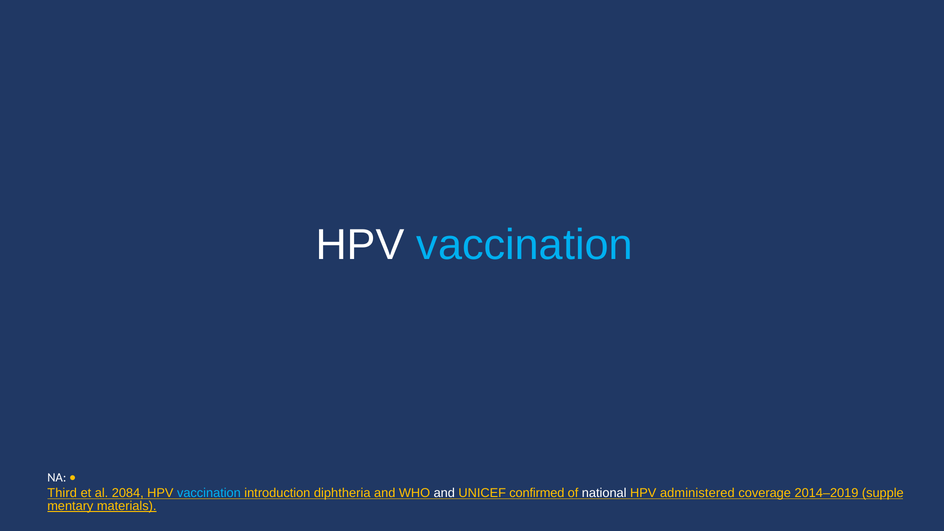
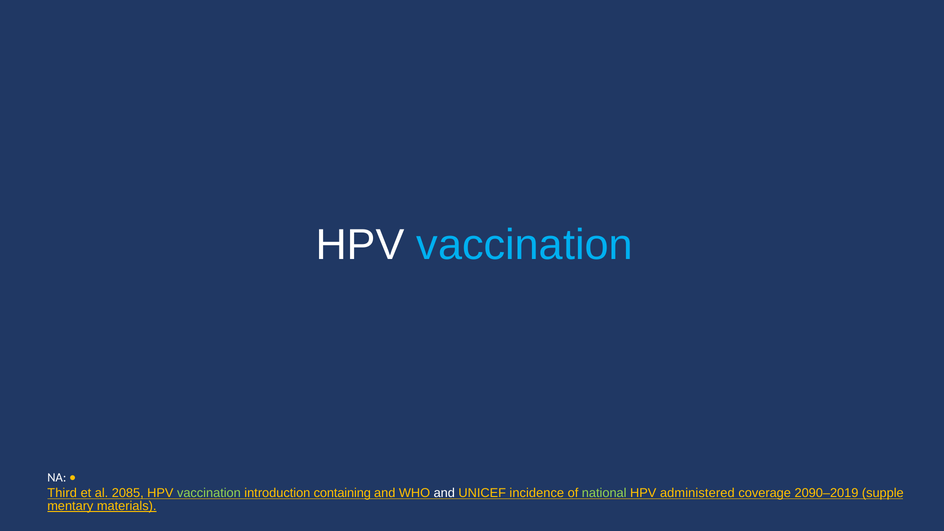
2084: 2084 -> 2085 (128, 493)
vaccination colour: light blue -> light green (209, 493)
diphtheria: diphtheria -> containing (342, 493)
confirmed: confirmed -> incidence (537, 493)
national colour: white -> light green (604, 493)
2014–2019: 2014–2019 -> 2090–2019 (826, 493)
